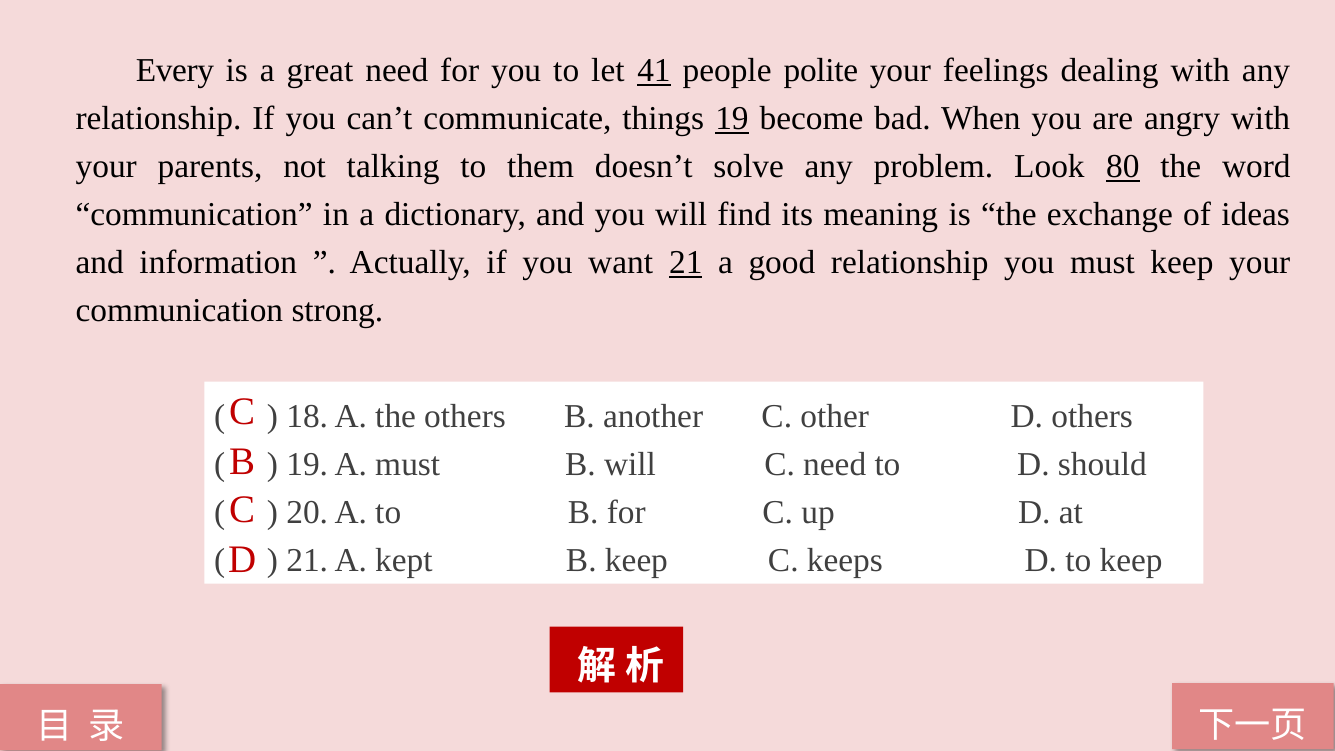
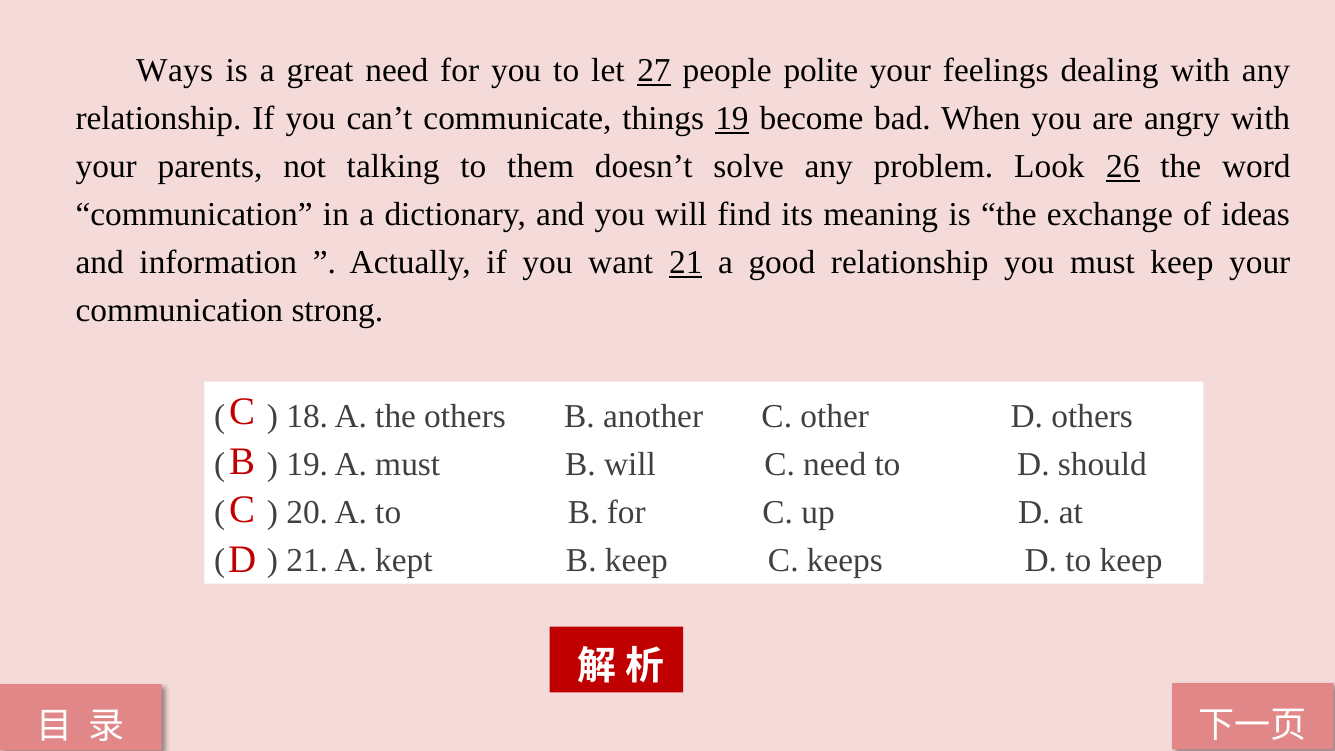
Every: Every -> Ways (175, 70)
41: 41 -> 27 (654, 70)
80: 80 -> 26 (1123, 166)
